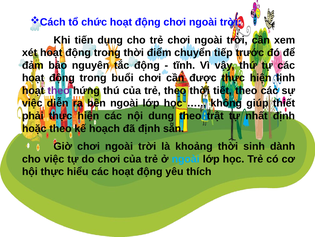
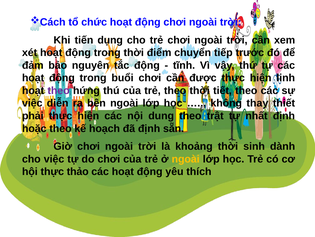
giúp: giúp -> thay (257, 103)
ngoài colour: light blue -> yellow (186, 159)
hiểu: hiểu -> thảo (78, 171)
